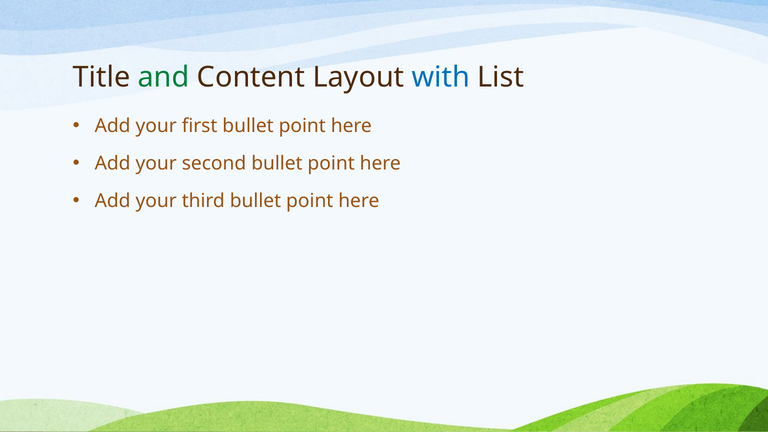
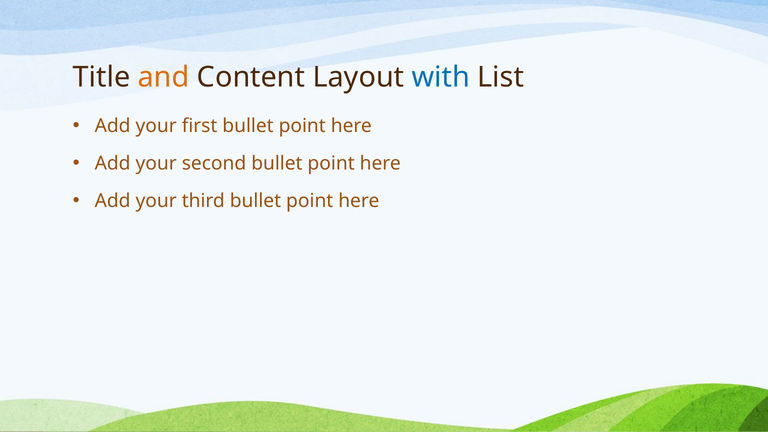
and colour: green -> orange (164, 77)
